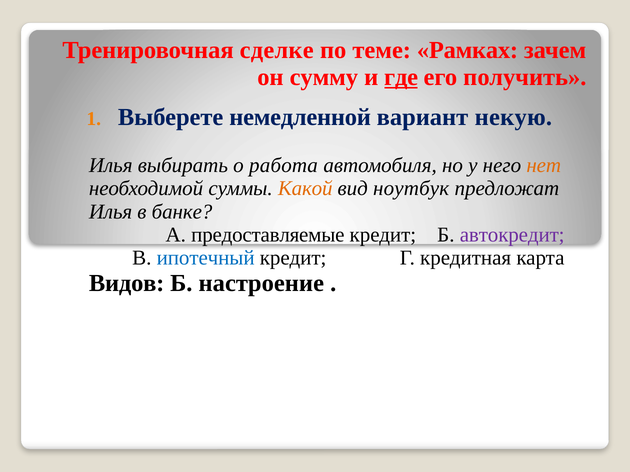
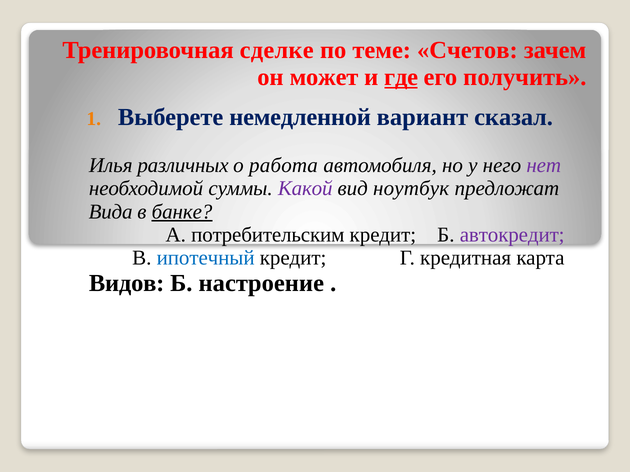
Рамках: Рамках -> Счетов (467, 50)
сумму: сумму -> может (324, 77)
некую: некую -> сказал (514, 117)
выбирать: выбирать -> различных (183, 165)
нет colour: orange -> purple (544, 165)
Какой colour: orange -> purple (305, 189)
Илья: Илья -> Вида (111, 212)
банке underline: none -> present (182, 212)
предоставляемые: предоставляемые -> потребительским (268, 235)
